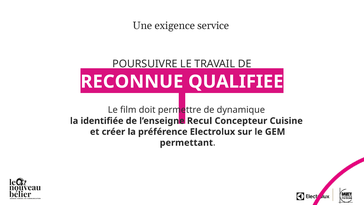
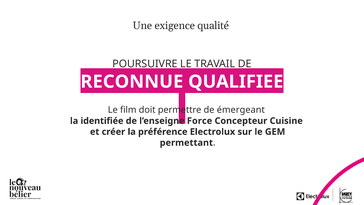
service: service -> qualité (213, 26)
dynamique: dynamique -> émergeant (241, 110)
Recul: Recul -> Force (200, 121)
